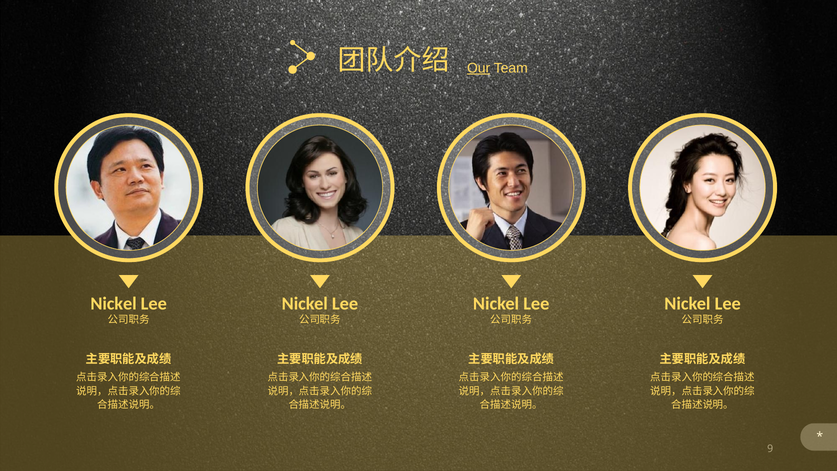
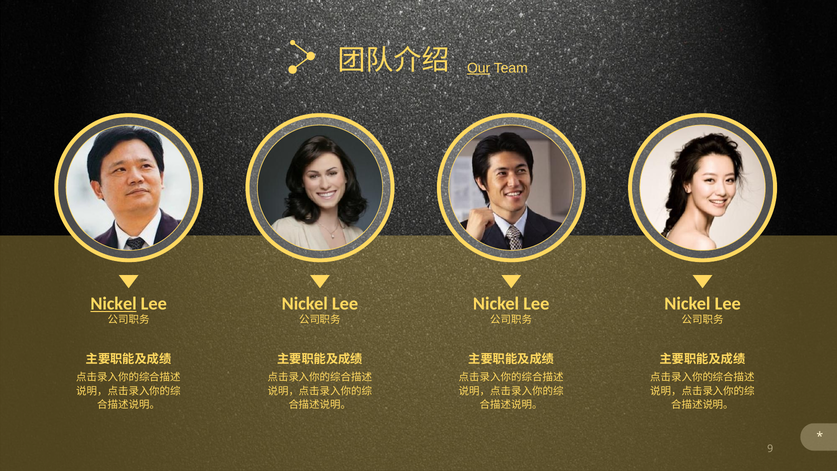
Nickel underline: none -> present (114, 304)
